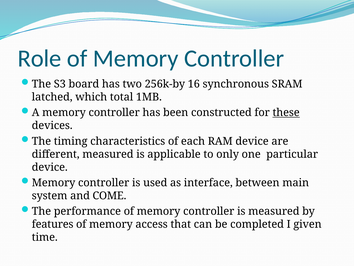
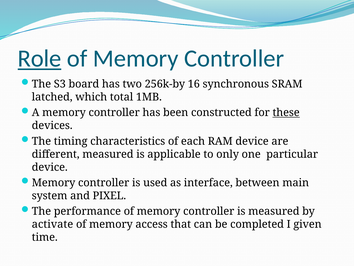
Role underline: none -> present (40, 58)
COME: COME -> PIXEL (109, 195)
features: features -> activate (52, 224)
